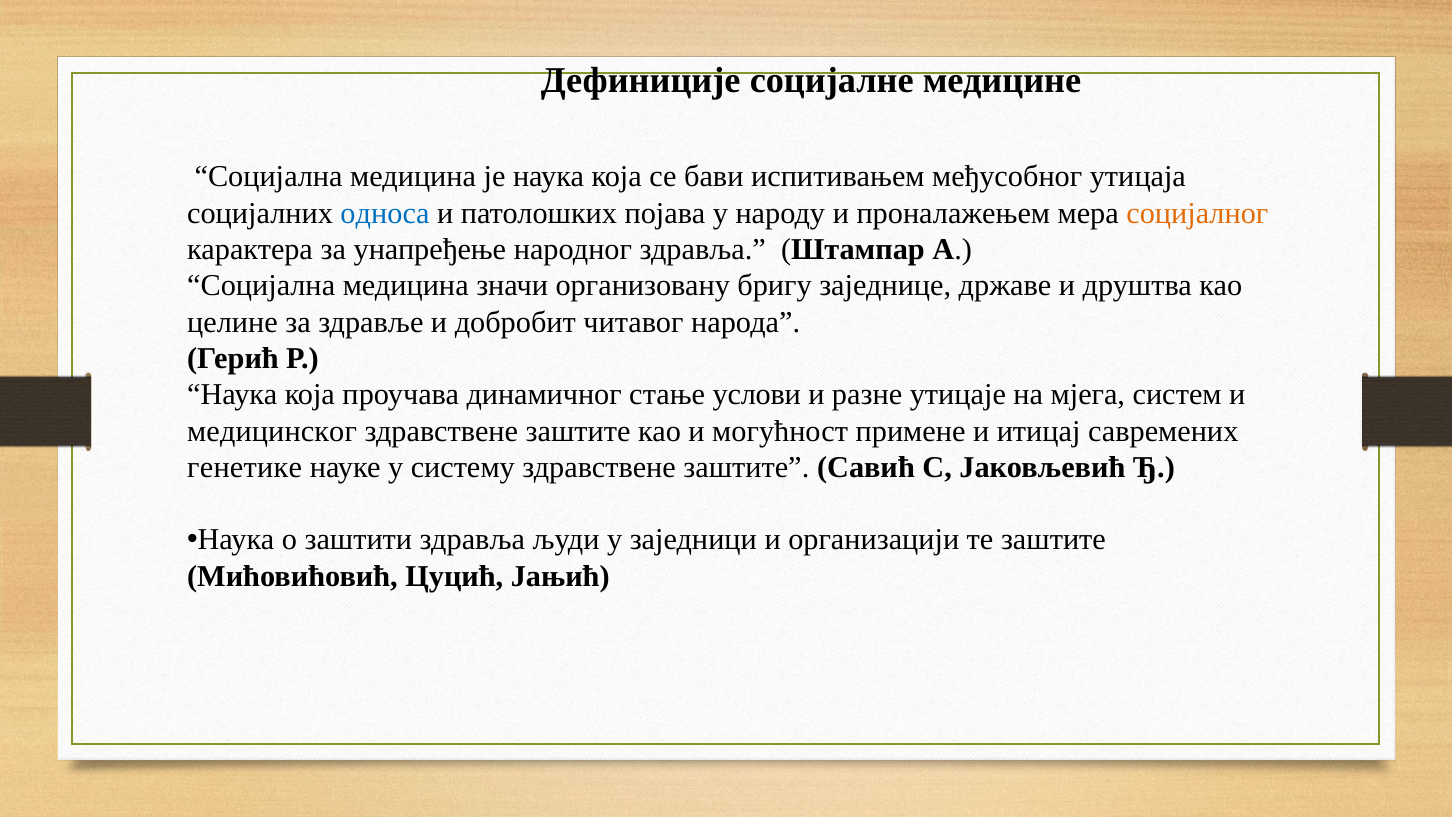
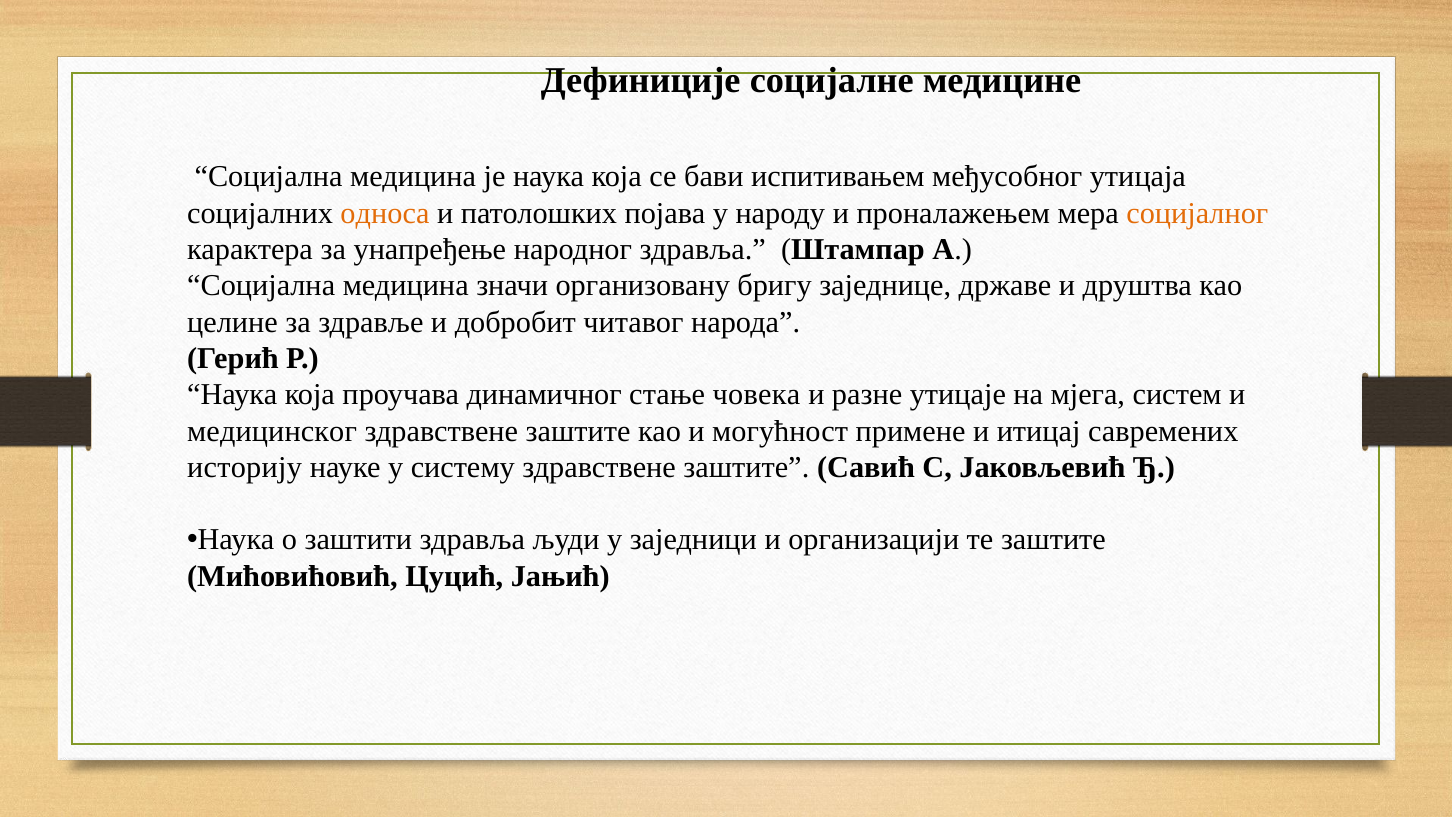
односа colour: blue -> orange (385, 213)
услови: услови -> човека (757, 395)
генетике: генетике -> историју (245, 467)
